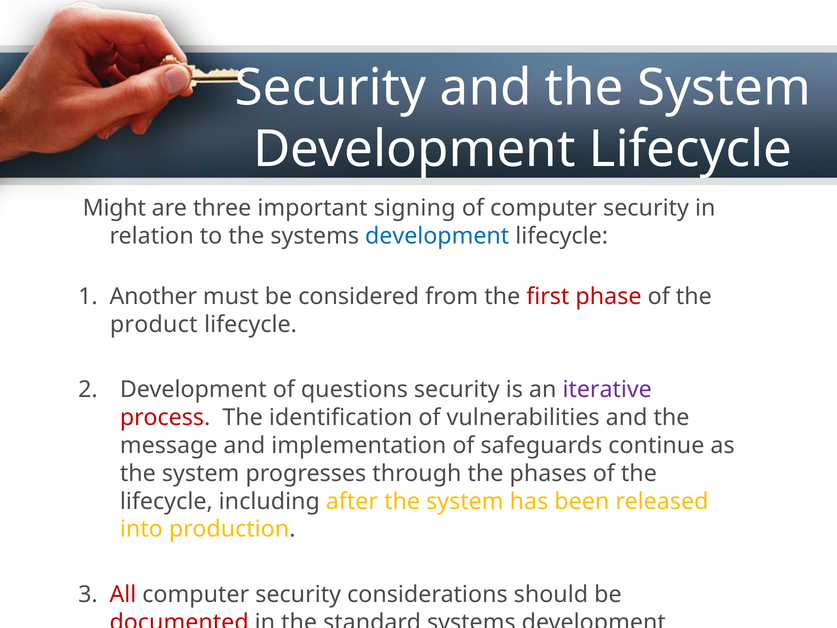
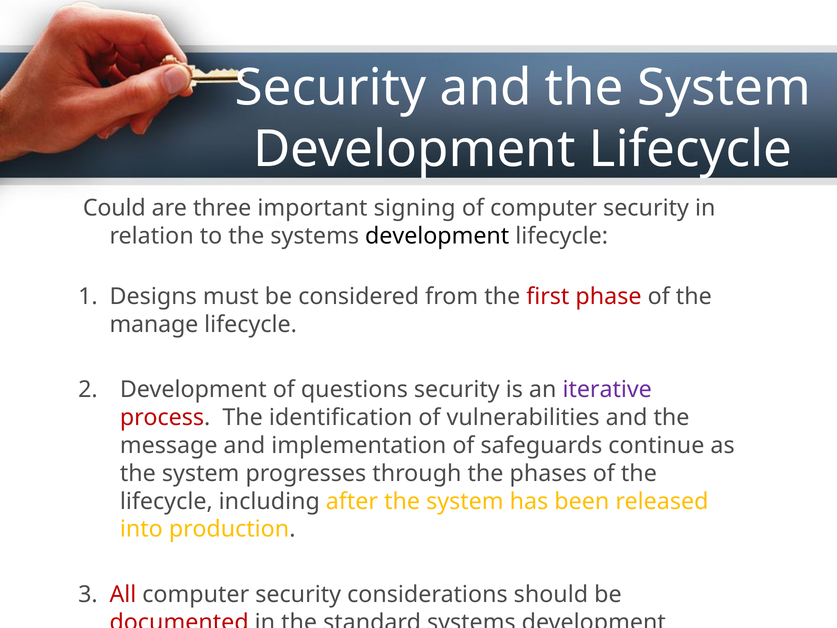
Might: Might -> Could (114, 208)
development colour: blue -> black (437, 236)
Another: Another -> Designs (153, 296)
product: product -> manage (154, 324)
